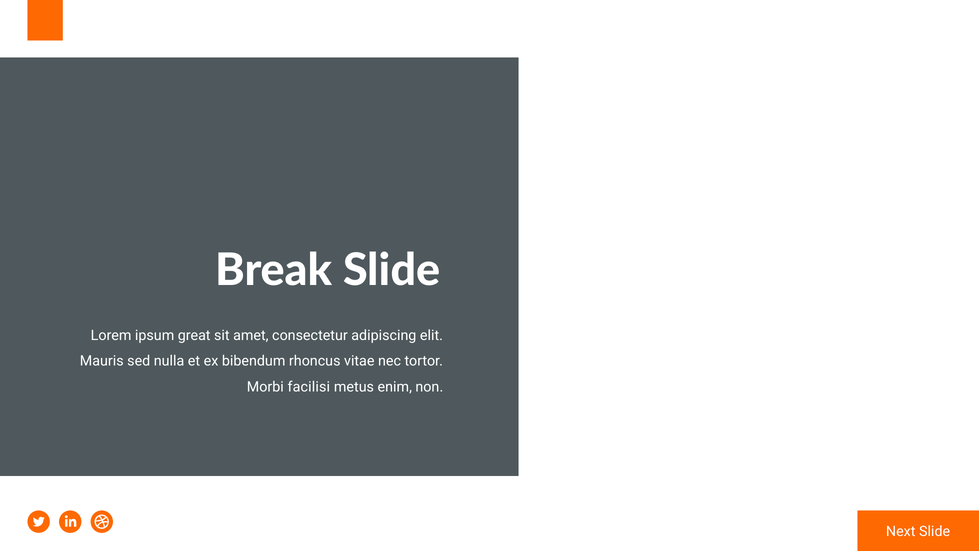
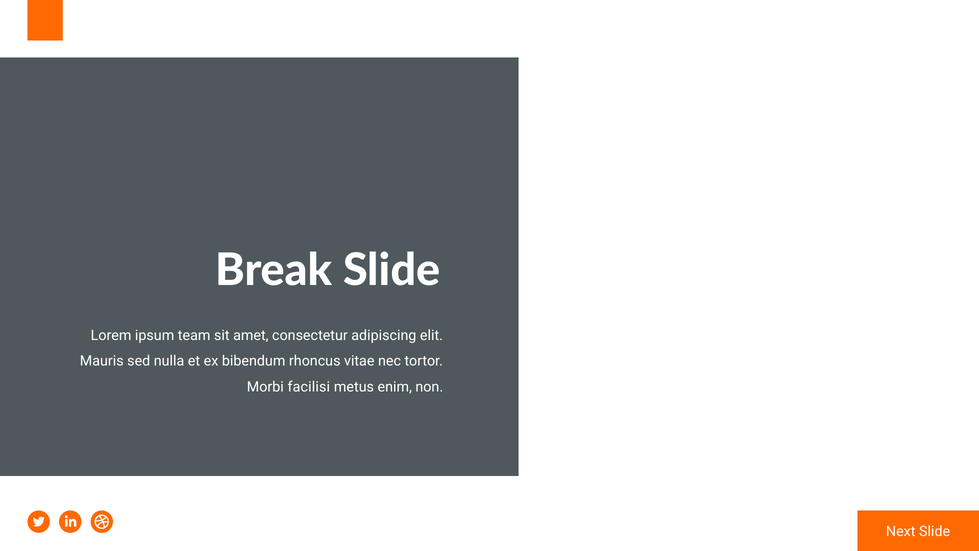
great: great -> team (194, 335)
